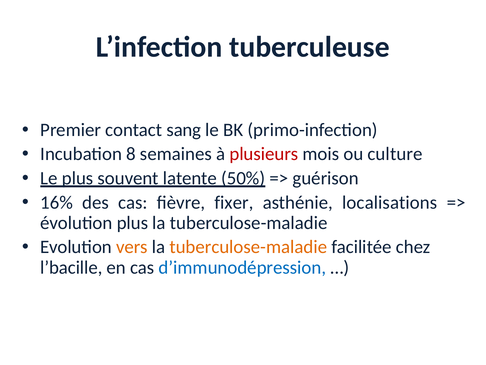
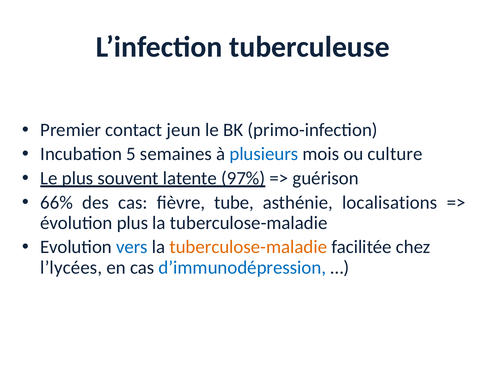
sang: sang -> jeun (184, 130)
8: 8 -> 5 (131, 154)
plusieurs colour: red -> blue (264, 154)
50%: 50% -> 97% (243, 178)
16%: 16% -> 66% (57, 202)
fixer: fixer -> tube (234, 202)
vers colour: orange -> blue (132, 247)
l’bacille: l’bacille -> l’lycées (71, 267)
